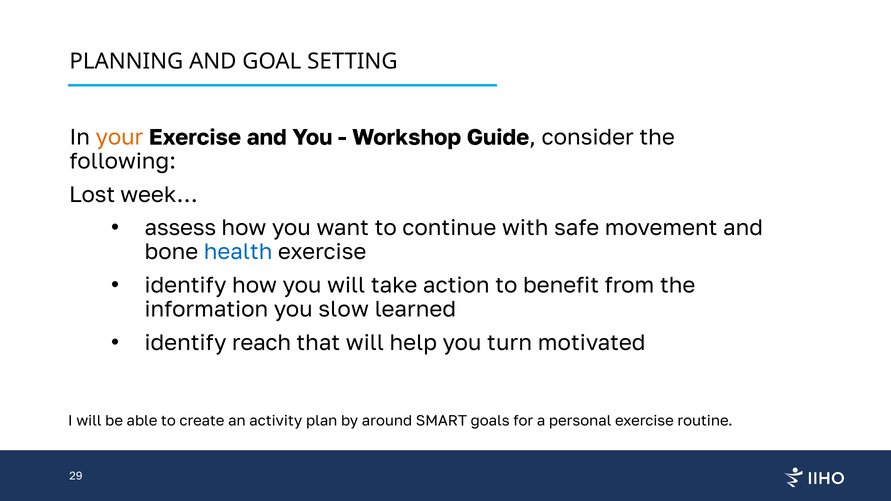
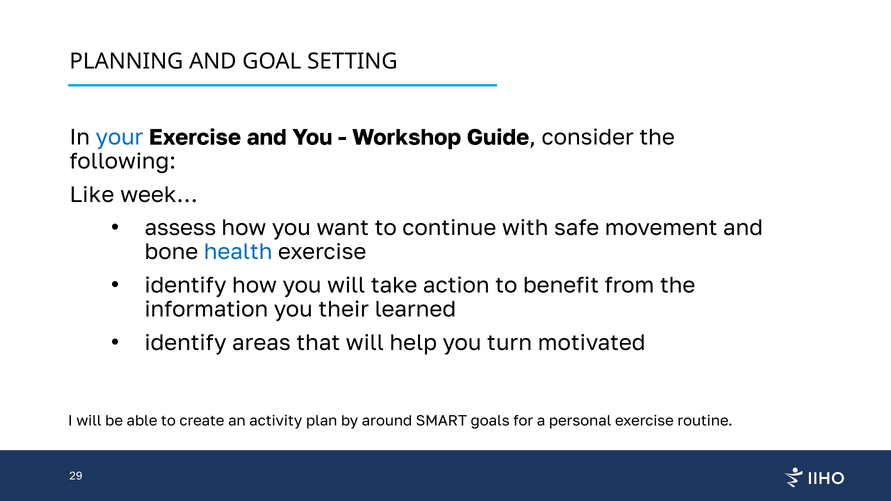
your colour: orange -> blue (119, 137)
Lost: Lost -> Like (92, 195)
slow: slow -> their (344, 310)
reach: reach -> areas (261, 343)
